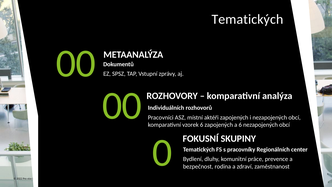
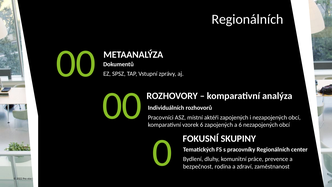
Tematických: Tematických -> Regionálních (247, 19)
